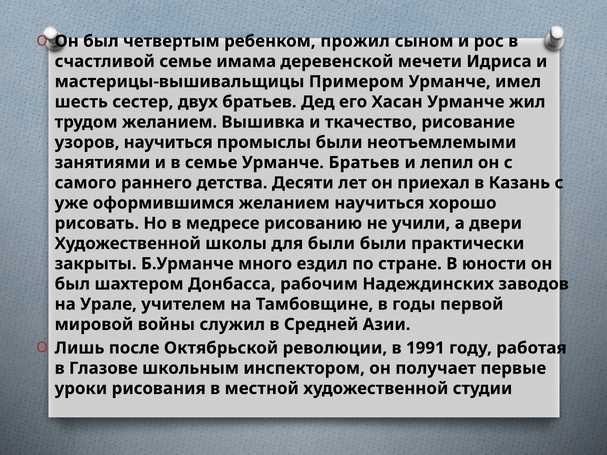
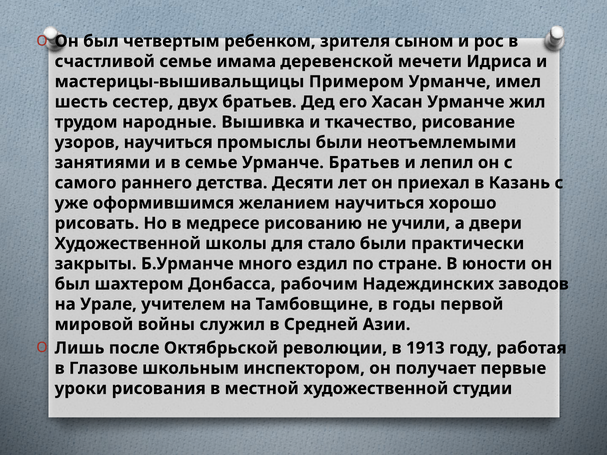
прожил: прожил -> зрителя (355, 41)
трудом желанием: желанием -> народные (169, 122)
для были: были -> стало (332, 244)
1991: 1991 -> 1913 (425, 348)
